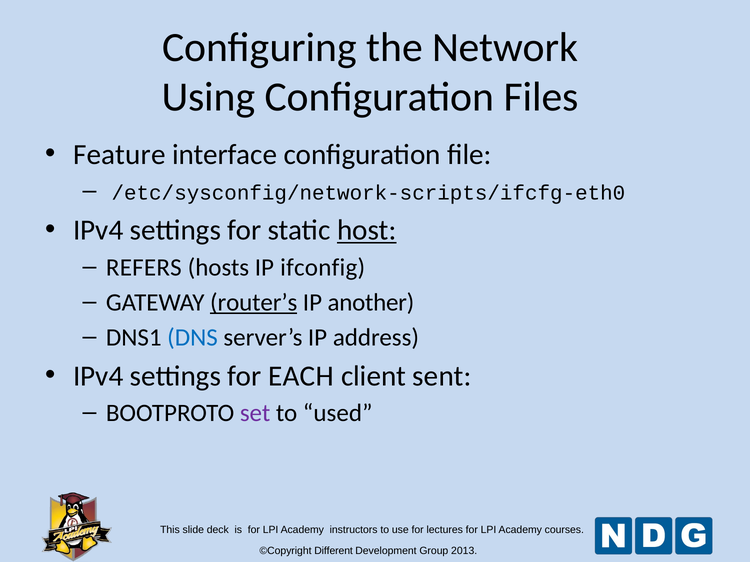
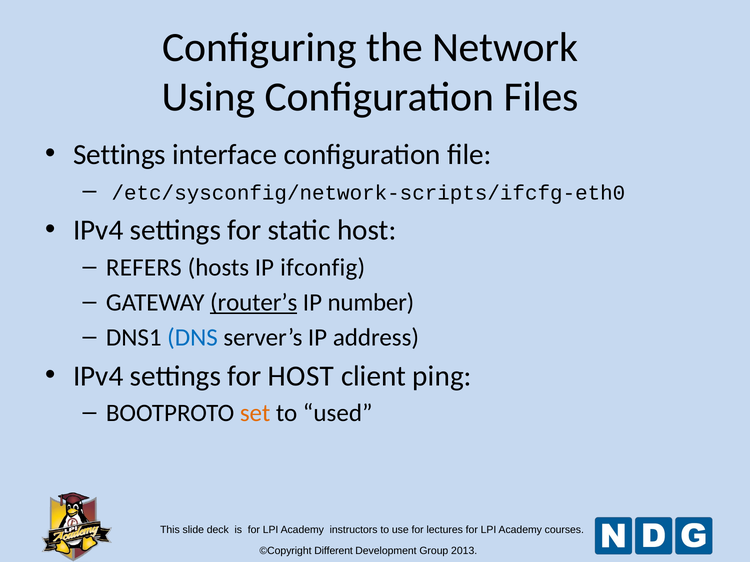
Feature: Feature -> Settings (120, 155)
host underline: present -> none (367, 230)
another: another -> number (371, 303)
for EACH: EACH -> HOST (301, 376)
sent: sent -> ping (442, 376)
set colour: purple -> orange (255, 413)
